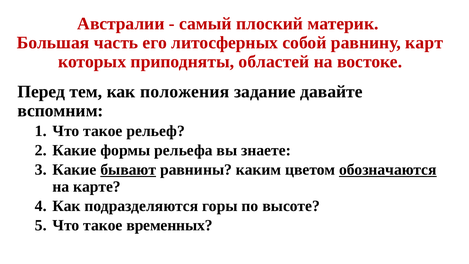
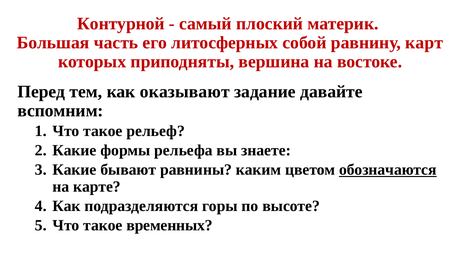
Австралии: Австралии -> Контурной (121, 24)
областей: областей -> вершина (274, 62)
положения: положения -> оказывают (185, 91)
бывают underline: present -> none (128, 170)
